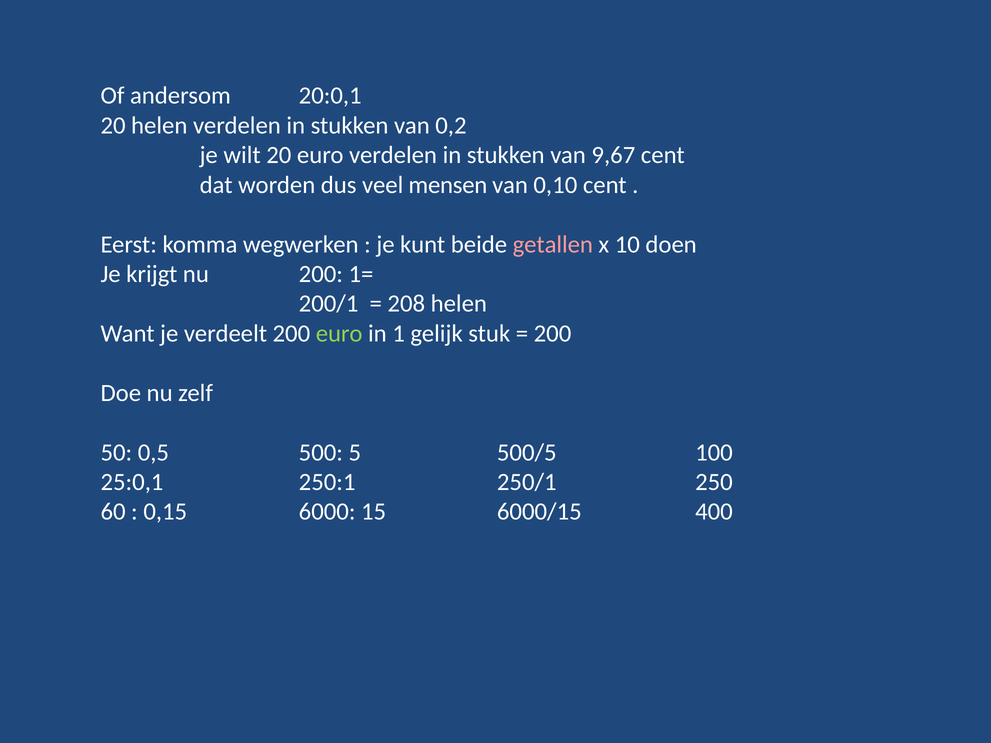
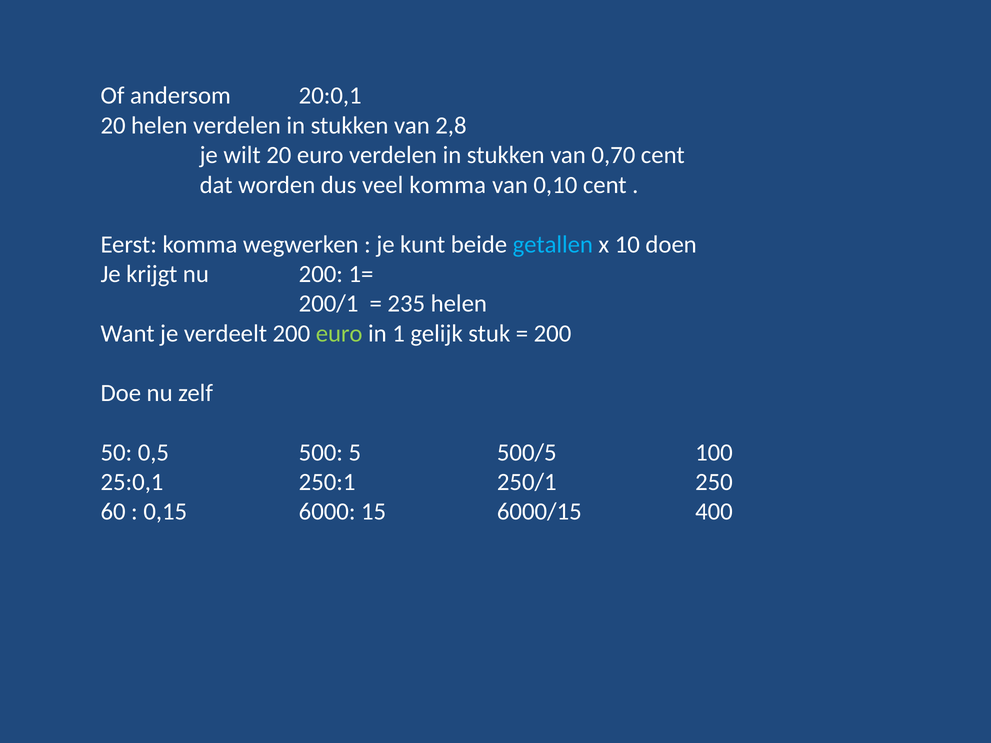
0,2: 0,2 -> 2,8 (451, 125)
9,67: 9,67 -> 0,70 (613, 155)
veel mensen: mensen -> komma (448, 185)
getallen colour: pink -> light blue (553, 244)
208: 208 -> 235 (406, 304)
